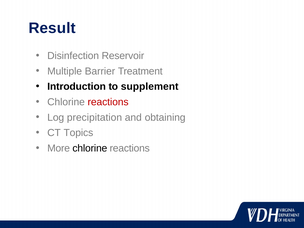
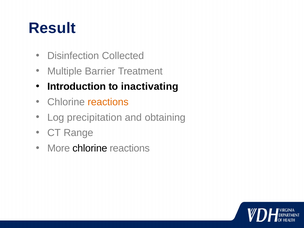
Reservoir: Reservoir -> Collected (123, 56)
supplement: supplement -> inactivating (150, 87)
reactions colour: red -> orange (108, 102)
Topics: Topics -> Range (78, 133)
